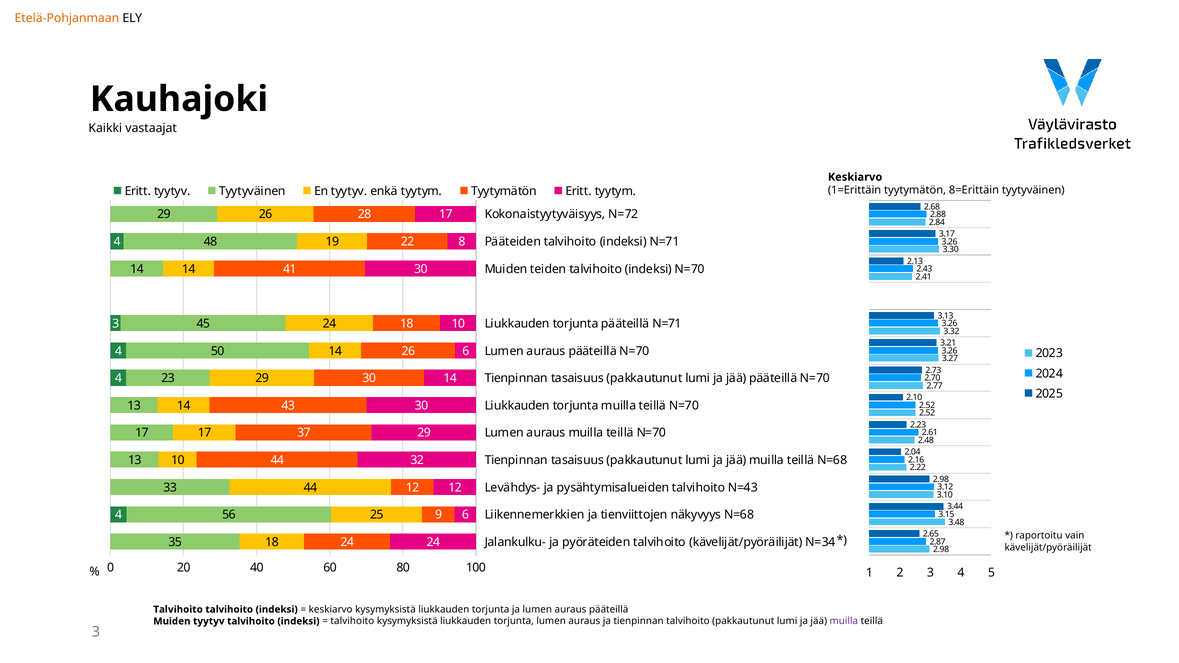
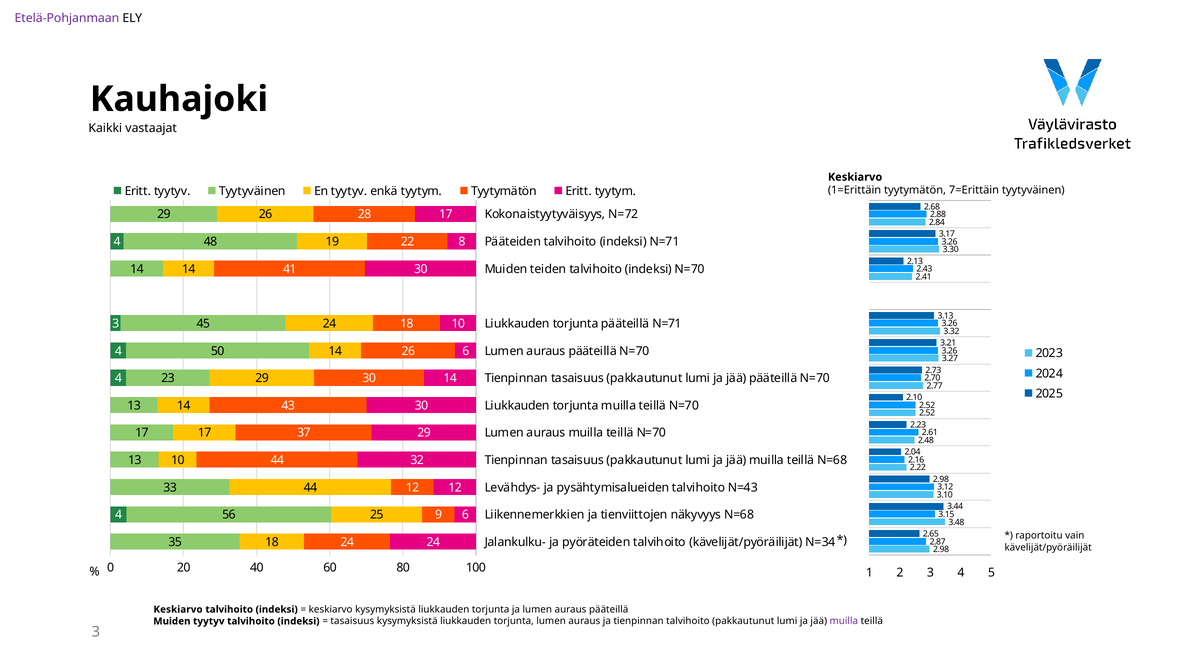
Etelä-Pohjanmaan colour: orange -> purple (67, 18)
8=Erittäin: 8=Erittäin -> 7=Erittäin (974, 190)
Talvihoito: Talvihoito -> Keskiarvo (178, 610)
talvihoito: talvihoito -> tasaisuus (352, 621)
